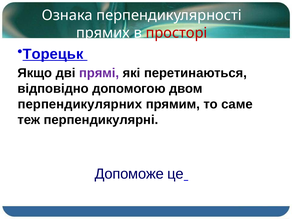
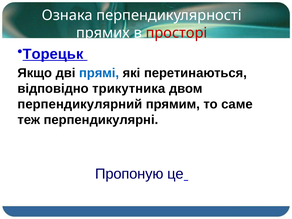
прямі colour: purple -> blue (99, 73)
допомогою: допомогою -> трикутника (129, 89)
перпендикулярних: перпендикулярних -> перпендикулярний (80, 104)
Допоможе: Допоможе -> Пропоную (129, 174)
